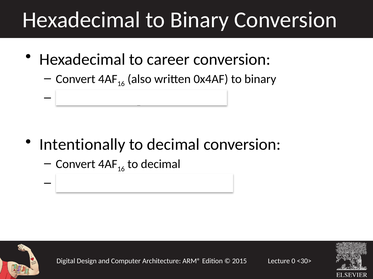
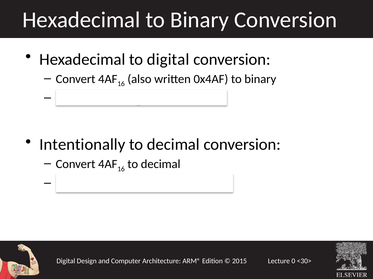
to career: career -> digital (168, 60)
